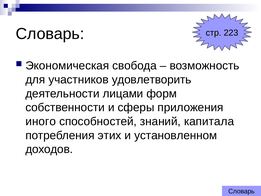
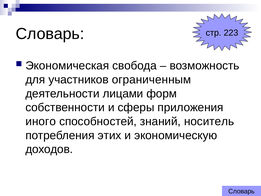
удовлетворить: удовлетворить -> ограниченным (151, 80)
капитала: капитала -> носитель (209, 121)
установленном: установленном -> экономическую (176, 135)
